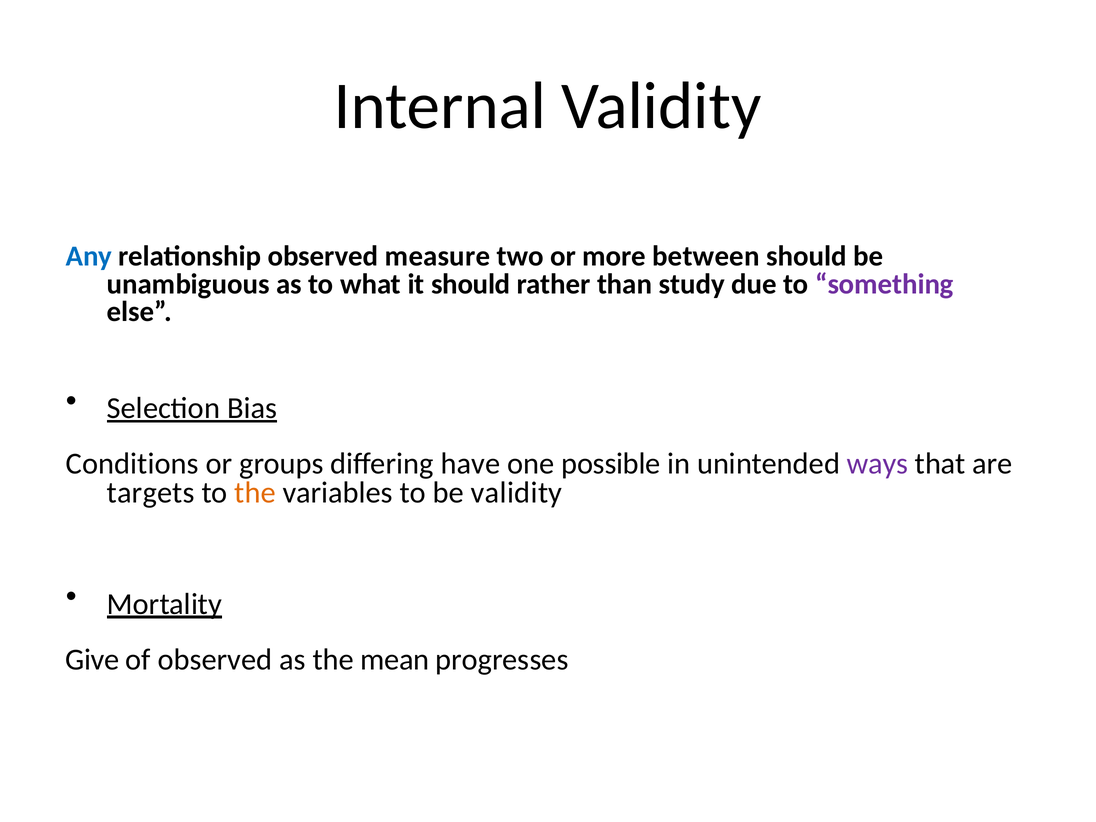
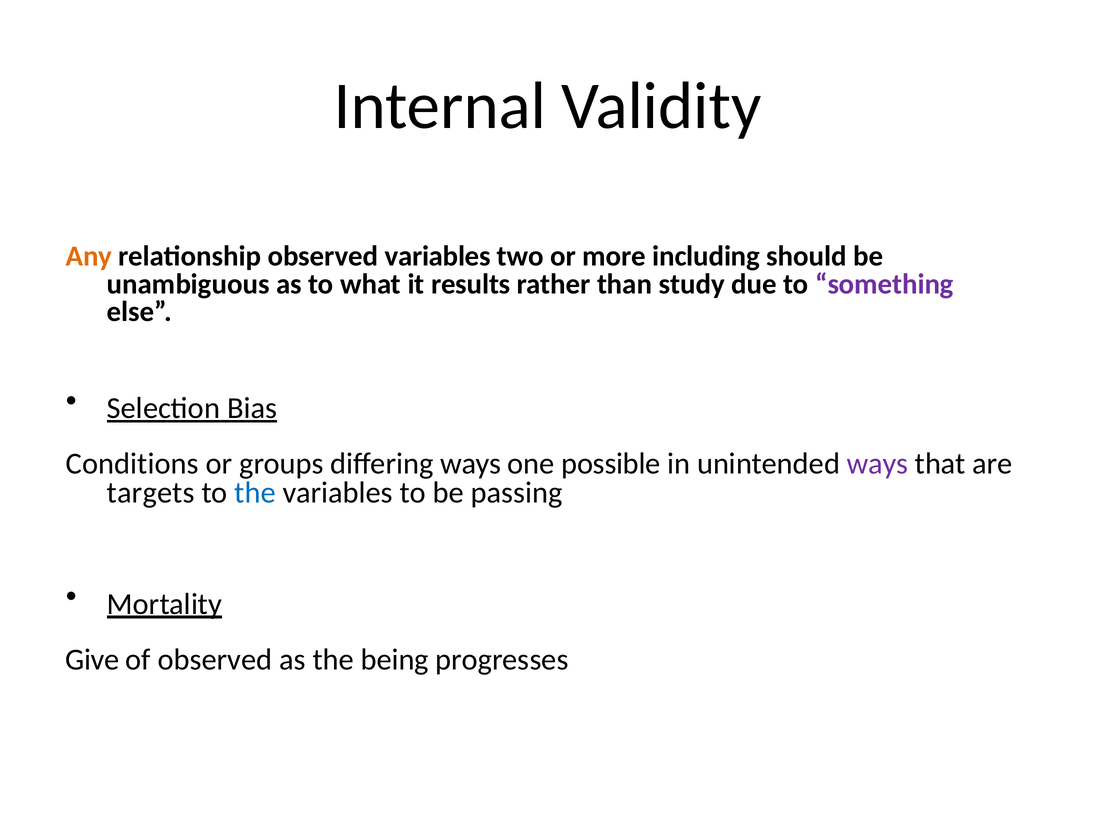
Any colour: blue -> orange (89, 256)
observed measure: measure -> variables (438, 256)
between: between -> including (706, 256)
it should: should -> results (471, 284)
differing have: have -> ways (471, 464)
the colour: orange -> blue (255, 493)
be validity: validity -> passing (517, 493)
mean: mean -> being (395, 660)
